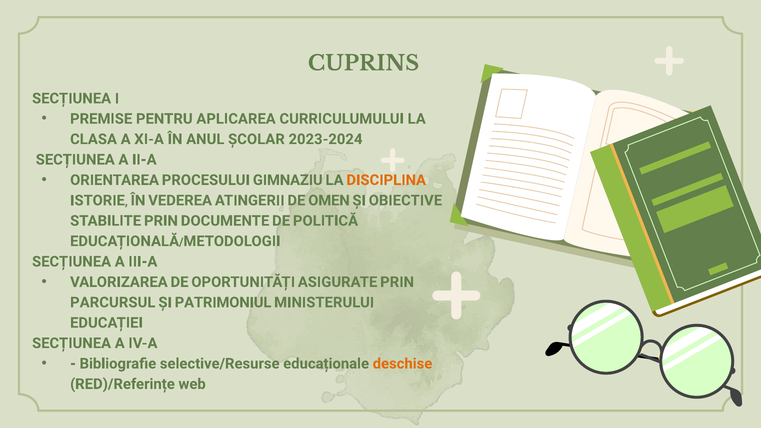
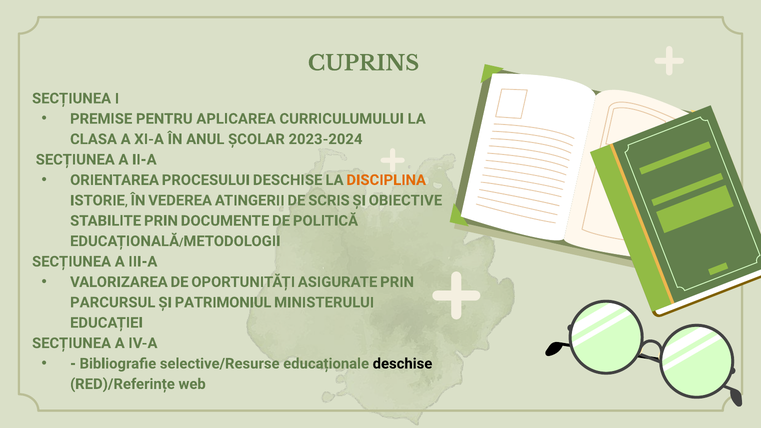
PROCESULUI GIMNAZIU: GIMNAZIU -> DESCHISE (288, 180)
OMEN: OMEN -> SCRIS (329, 200)
deschise colour: orange -> black (402, 364)
